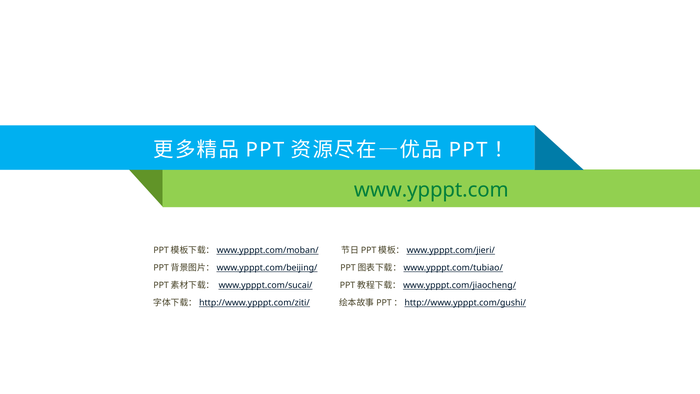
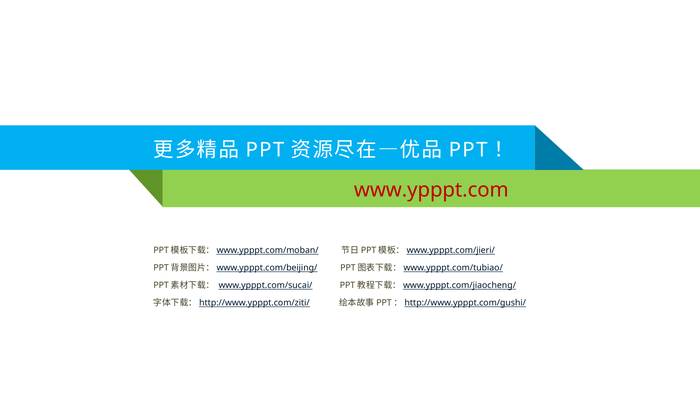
www.ypppt.com colour: green -> red (431, 190)
